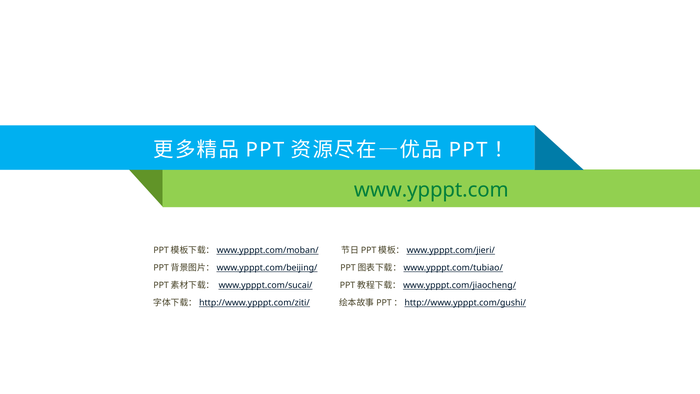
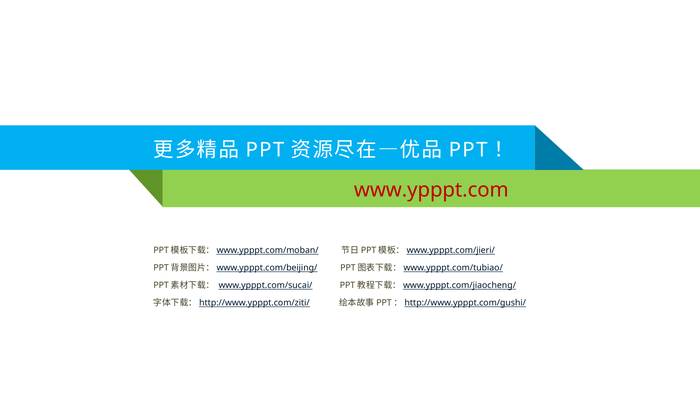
www.ypppt.com colour: green -> red (431, 190)
